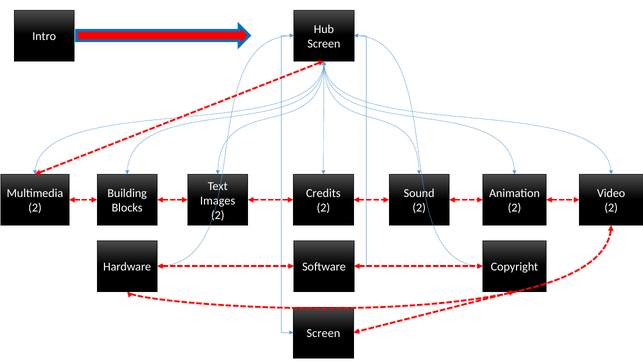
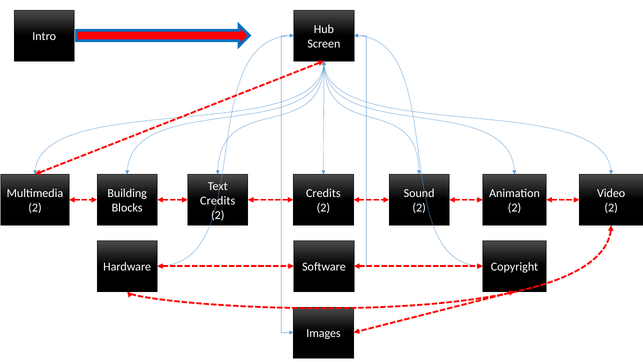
Images: Images -> Credits (218, 200)
Screen: Screen -> Images (324, 333)
